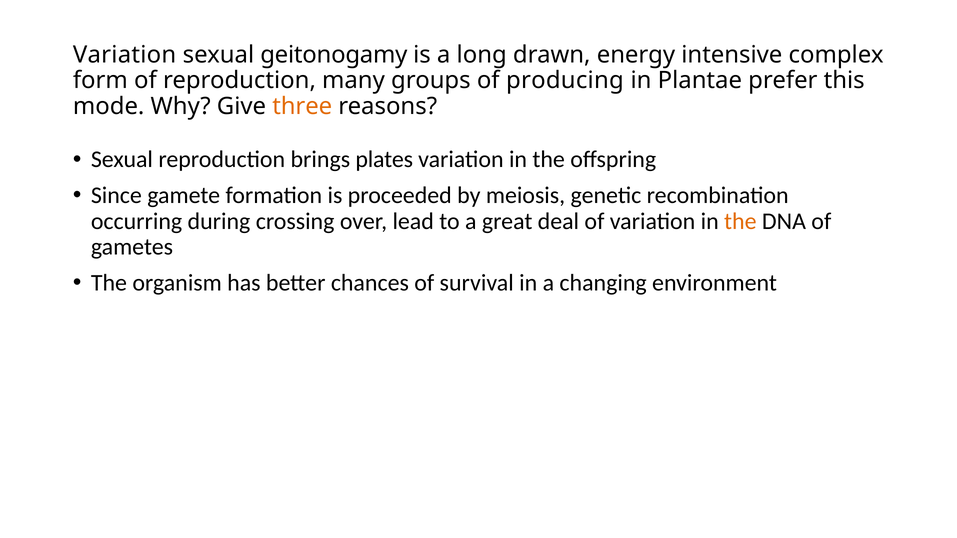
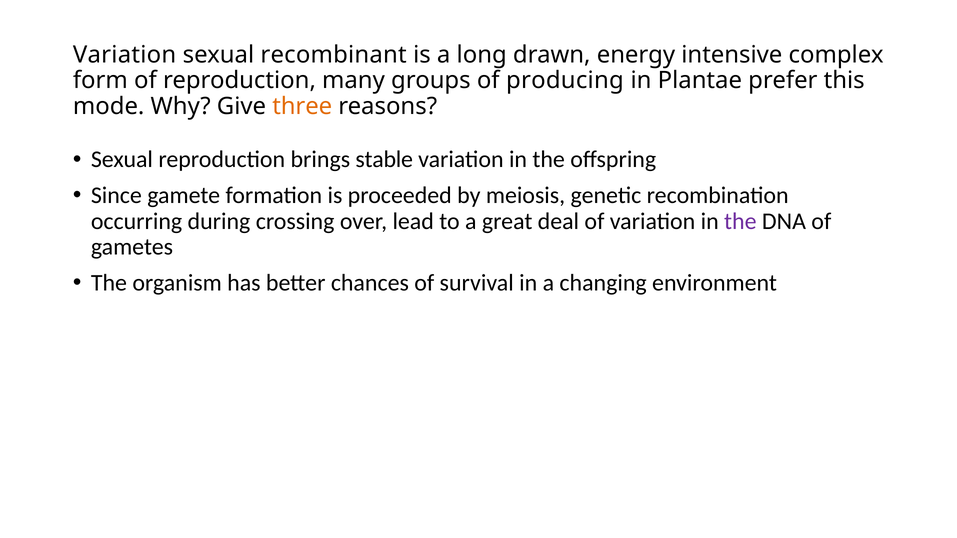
geitonogamy: geitonogamy -> recombinant (334, 55)
plates: plates -> stable (384, 160)
the colour: orange -> purple (740, 221)
